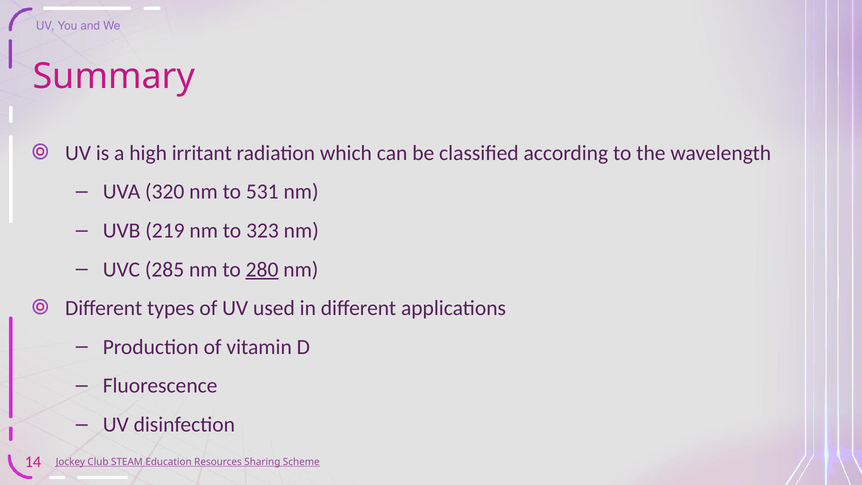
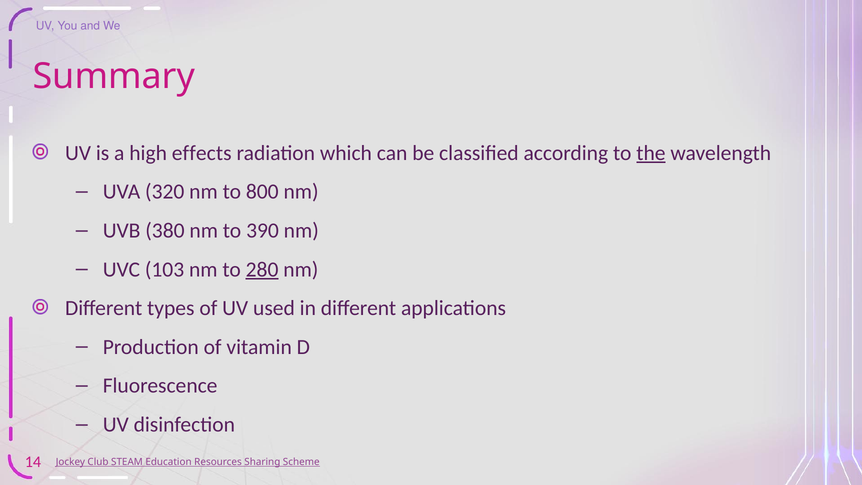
irritant: irritant -> effects (202, 153)
the underline: none -> present (651, 153)
531: 531 -> 800 (262, 192)
219: 219 -> 380 (165, 231)
323: 323 -> 390 (263, 231)
285: 285 -> 103 (165, 269)
